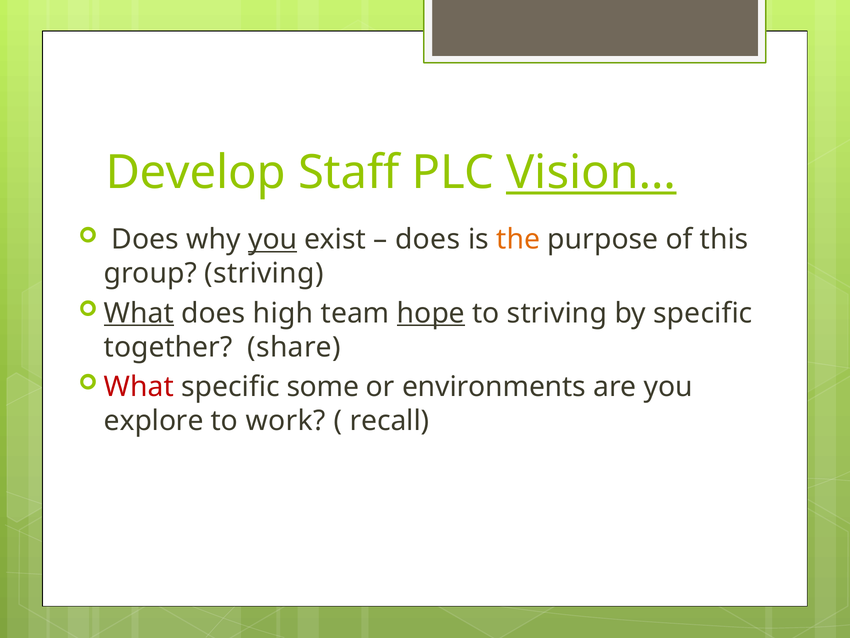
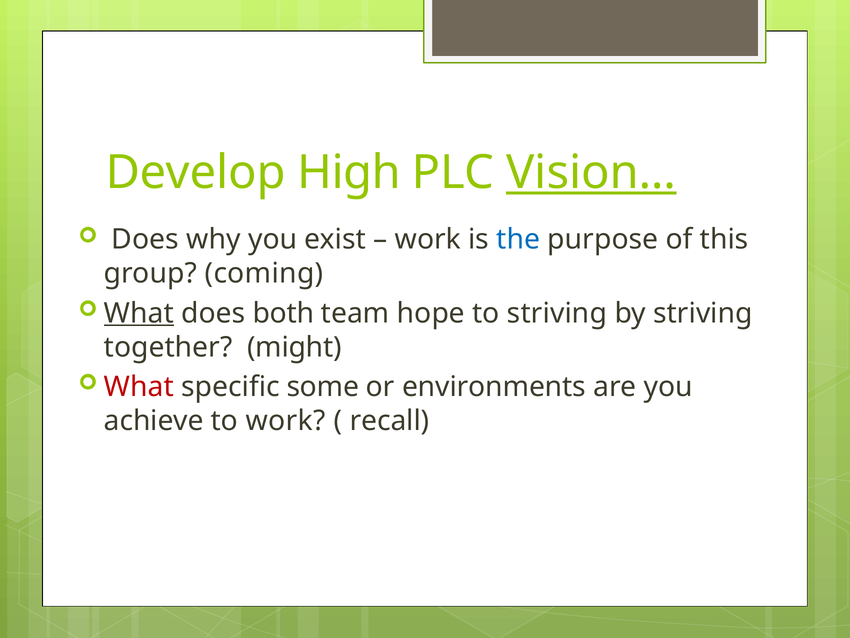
Staff: Staff -> High (349, 172)
you underline: present -> none (273, 239)
does: does -> work (428, 239)
the colour: orange -> blue (518, 239)
group striving: striving -> coming (264, 273)
high: high -> both (283, 313)
hope underline: present -> none (431, 313)
by specific: specific -> striving (703, 313)
share: share -> might (294, 347)
explore: explore -> achieve (154, 421)
